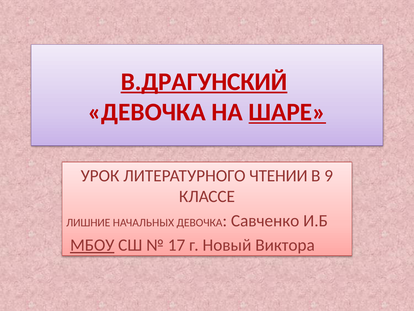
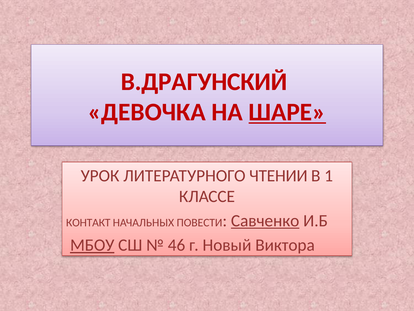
В.ДРАГУНСКИЙ underline: present -> none (204, 82)
9: 9 -> 1 (329, 175)
ЛИШНИЕ: ЛИШНИЕ -> КОНТАКТ (88, 222)
НАЧАЛЬНЫХ ДЕВОЧКА: ДЕВОЧКА -> ПОВЕСТИ (200, 222)
Савченко underline: none -> present (265, 220)
17: 17 -> 46 (177, 245)
